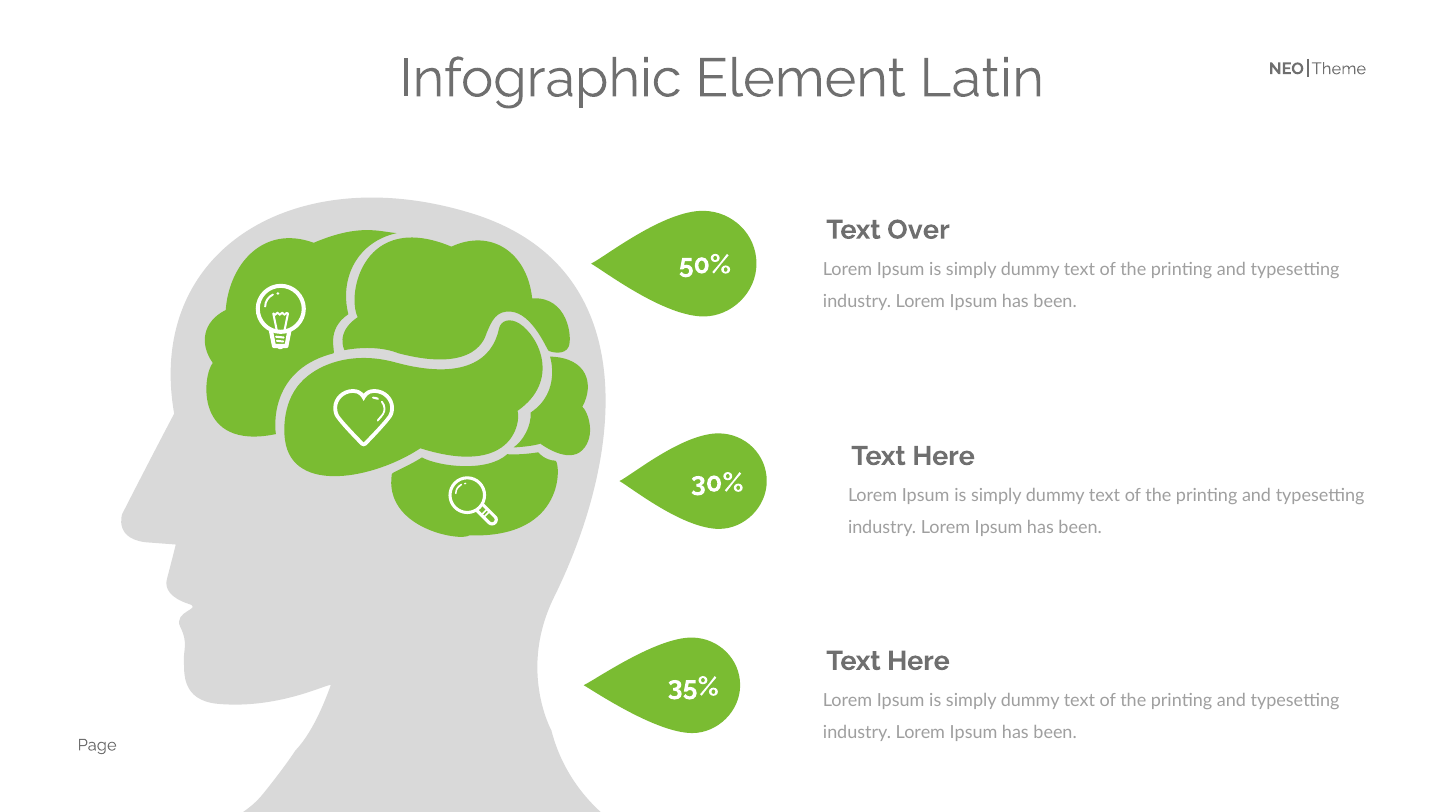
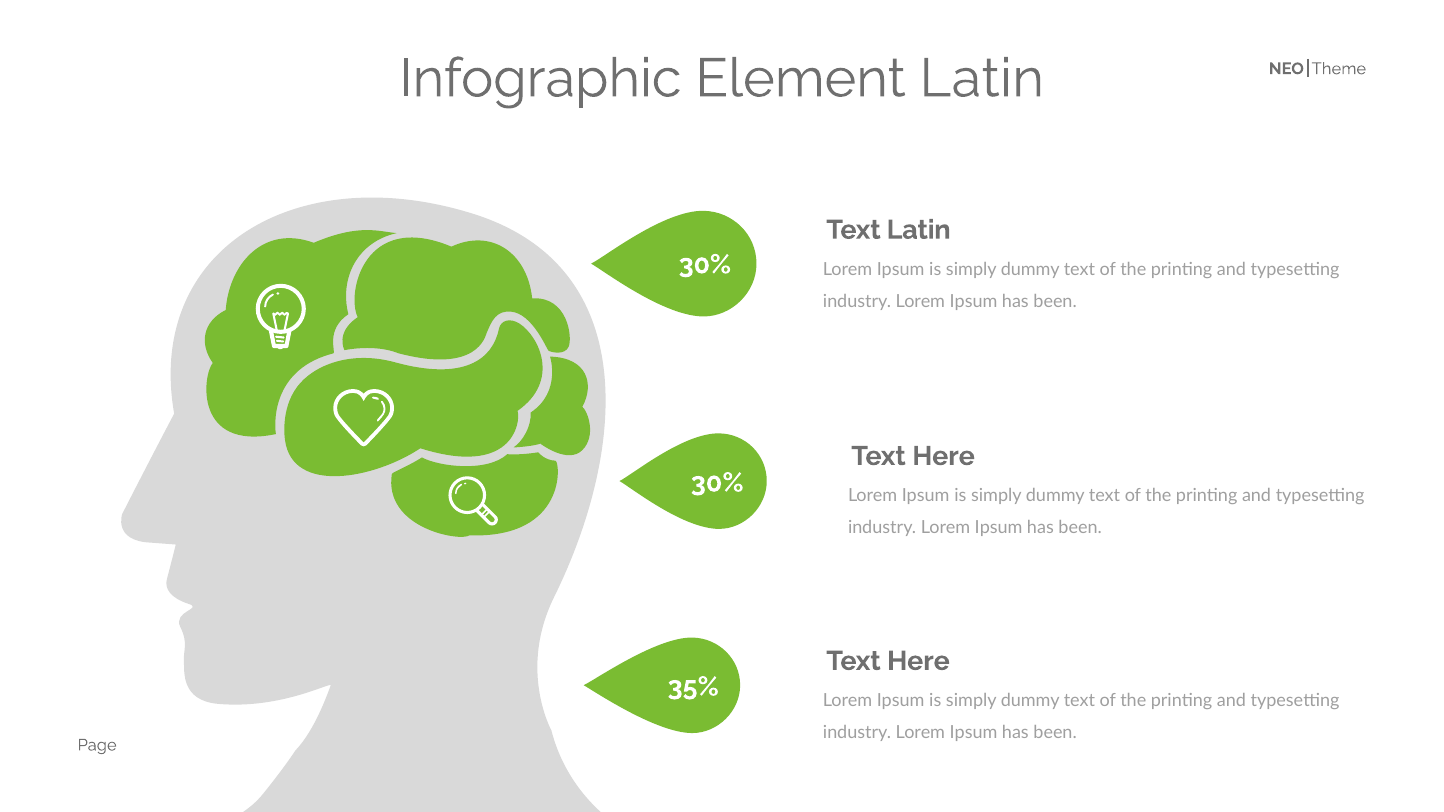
Text Over: Over -> Latin (919, 230)
50%: 50% -> 30% (705, 264)
